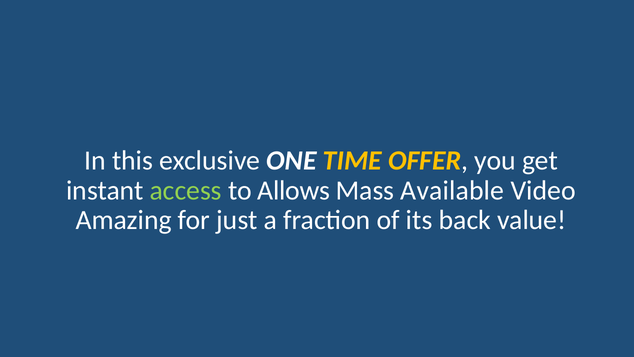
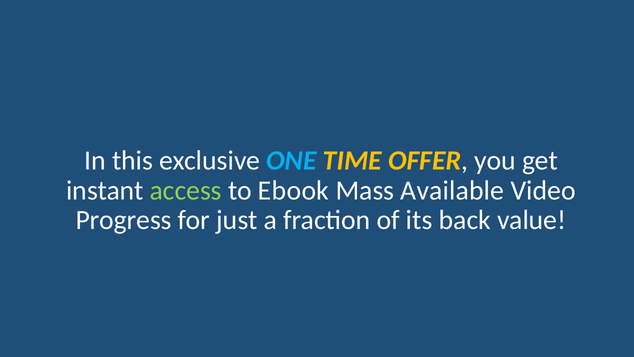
ONE colour: white -> light blue (292, 160)
Allows: Allows -> Ebook (293, 190)
Amazing: Amazing -> Progress (124, 220)
